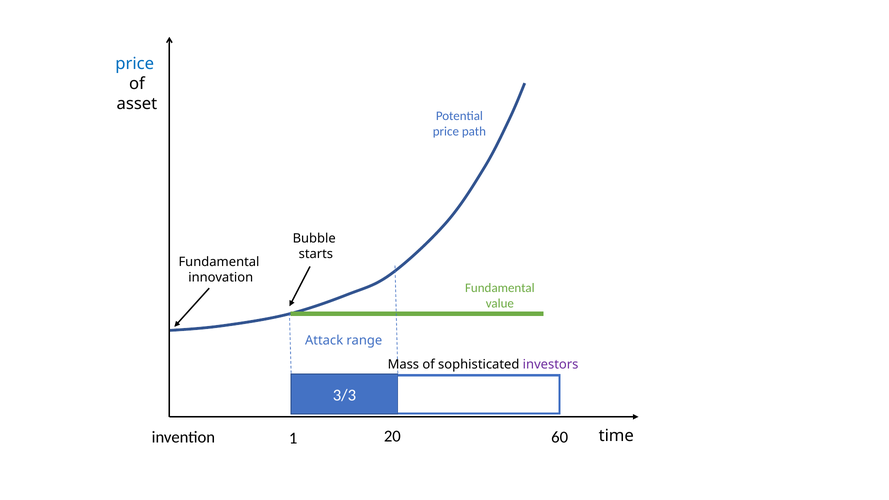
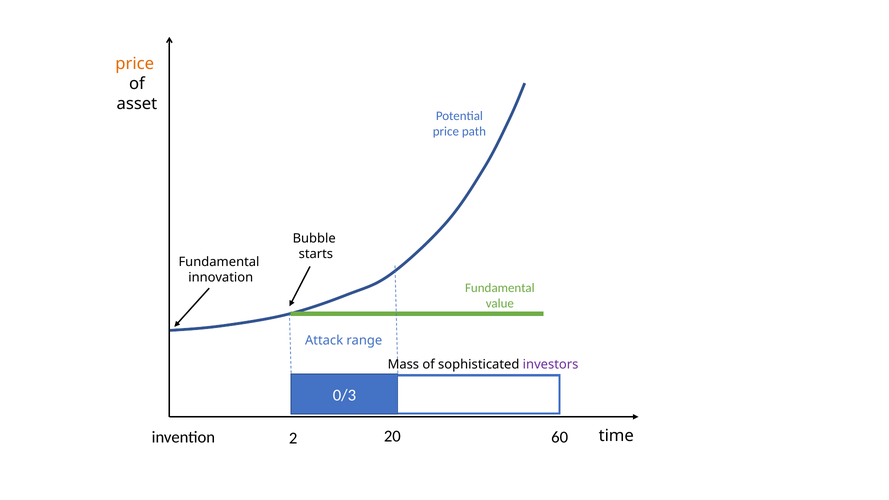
price colour: blue -> orange (135, 64)
3/3: 3/3 -> 0/3 (344, 395)
1: 1 -> 2 (293, 438)
